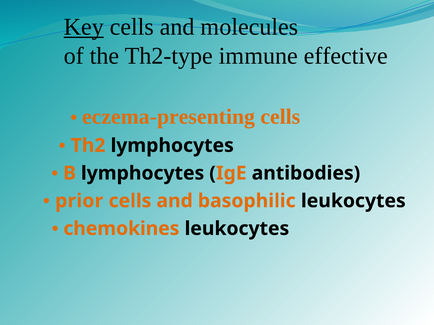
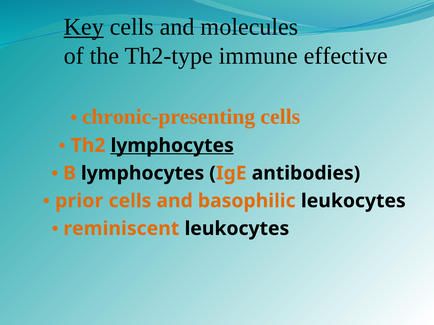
eczema-presenting: eczema-presenting -> chronic-presenting (169, 117)
lymphocytes underline: none -> present (172, 146)
chemokines: chemokines -> reminiscent (121, 229)
